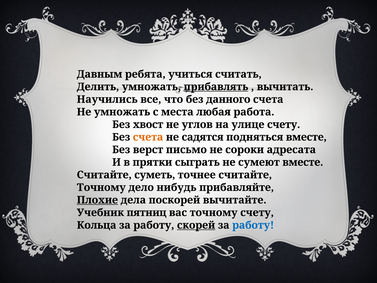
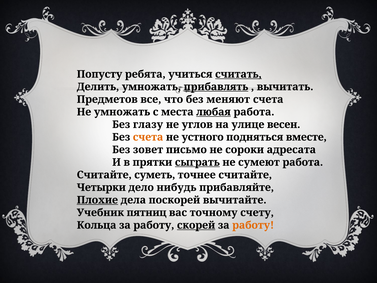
Давным: Давным -> Попусту (100, 74)
считать underline: none -> present (238, 74)
Научились: Научились -> Предметов (107, 99)
данного: данного -> меняют (228, 99)
любая underline: none -> present (214, 112)
хвост: хвост -> глазу (148, 124)
улице счету: счету -> весен (284, 124)
садятся: садятся -> устного (203, 137)
верст: верст -> зовет (148, 150)
сыграть underline: none -> present (197, 162)
сумеют вместе: вместе -> работа (303, 162)
Точному: Точному -> Четырки (101, 187)
работу colour: blue -> orange (253, 225)
